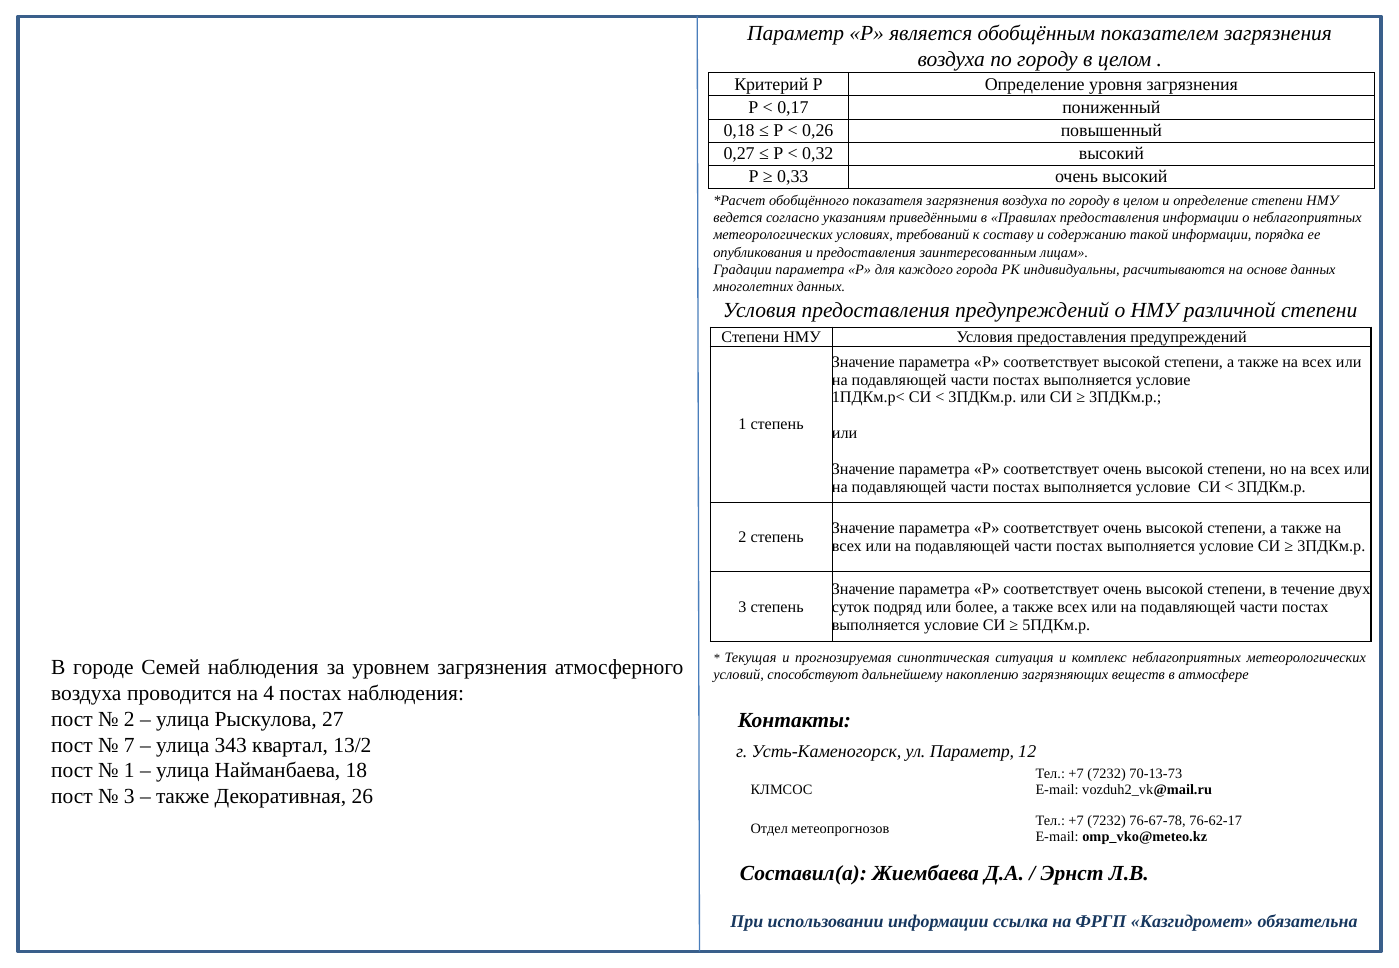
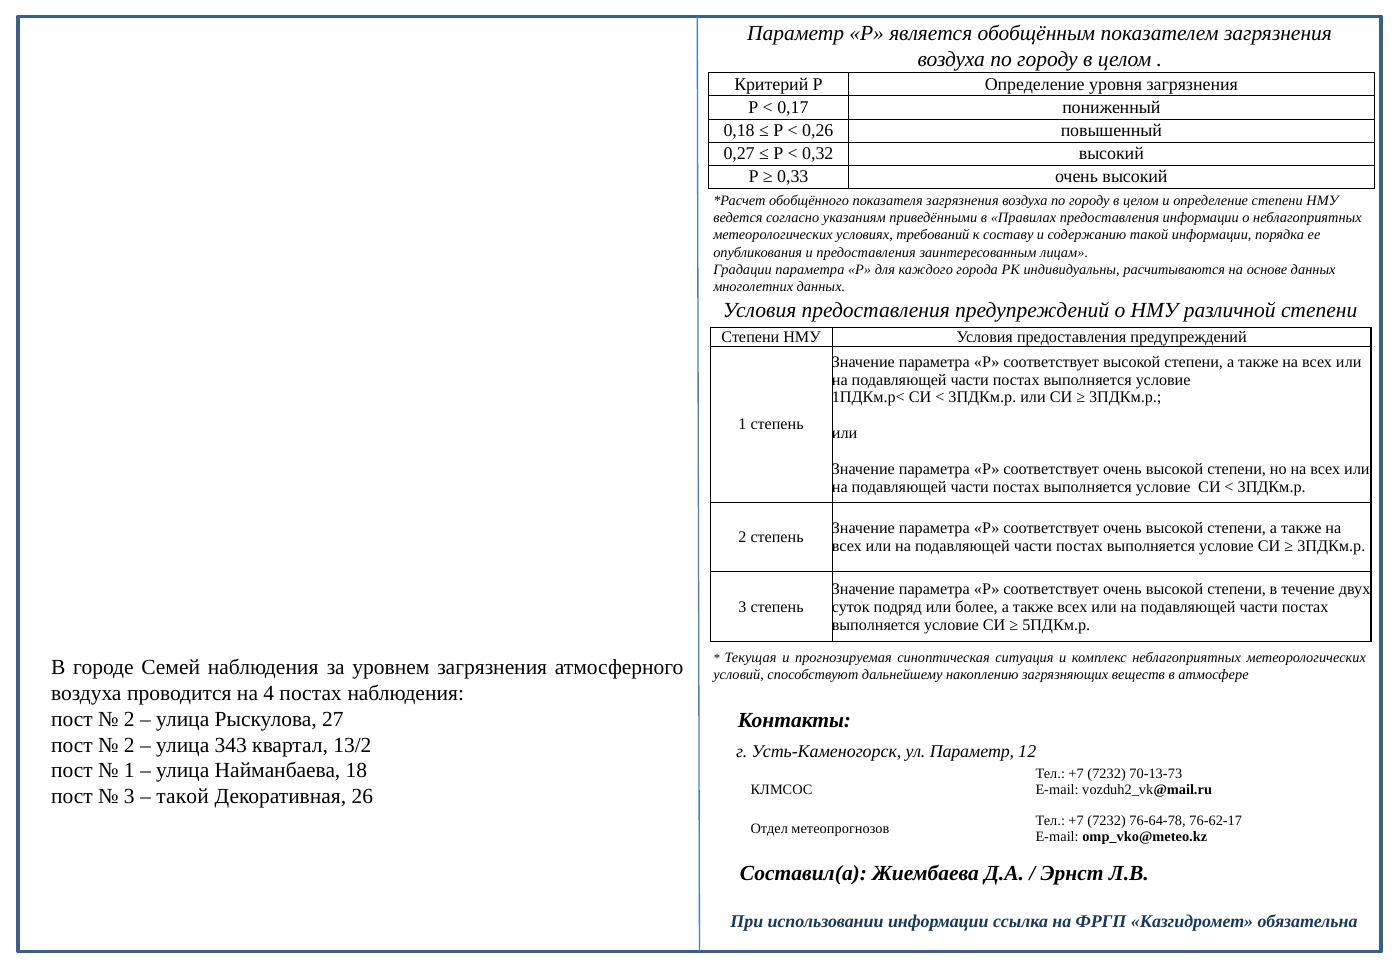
7: 7 -> 2 (129, 745)
также: также -> такой (183, 797)
76-67-78: 76-67-78 -> 76-64-78 (1158, 822)
